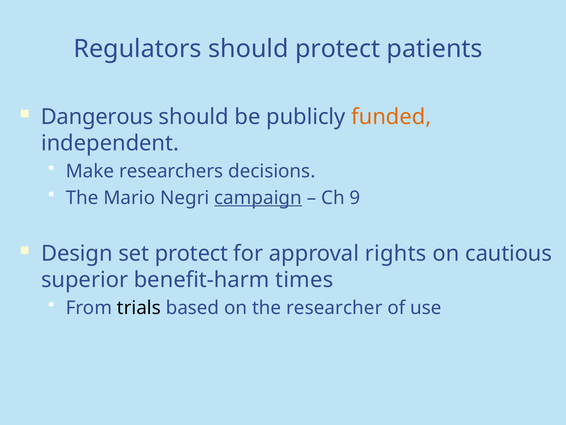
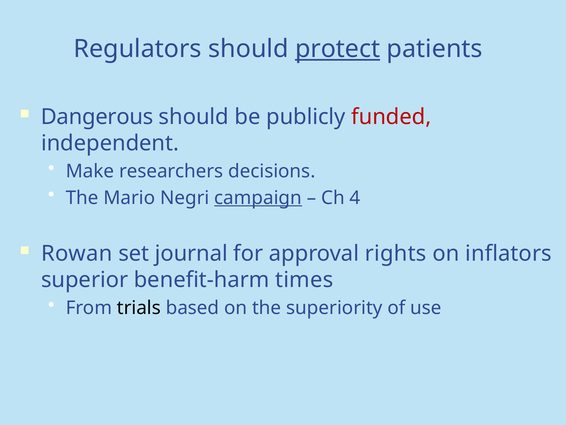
protect underline: none -> present (338, 49)
funded colour: orange -> red (391, 117)
9: 9 -> 4 (355, 198)
Design: Design -> Rowan (77, 253)
set protect: protect -> journal (191, 253)
cautious: cautious -> inflators (509, 253)
researcher: researcher -> superiority (334, 308)
